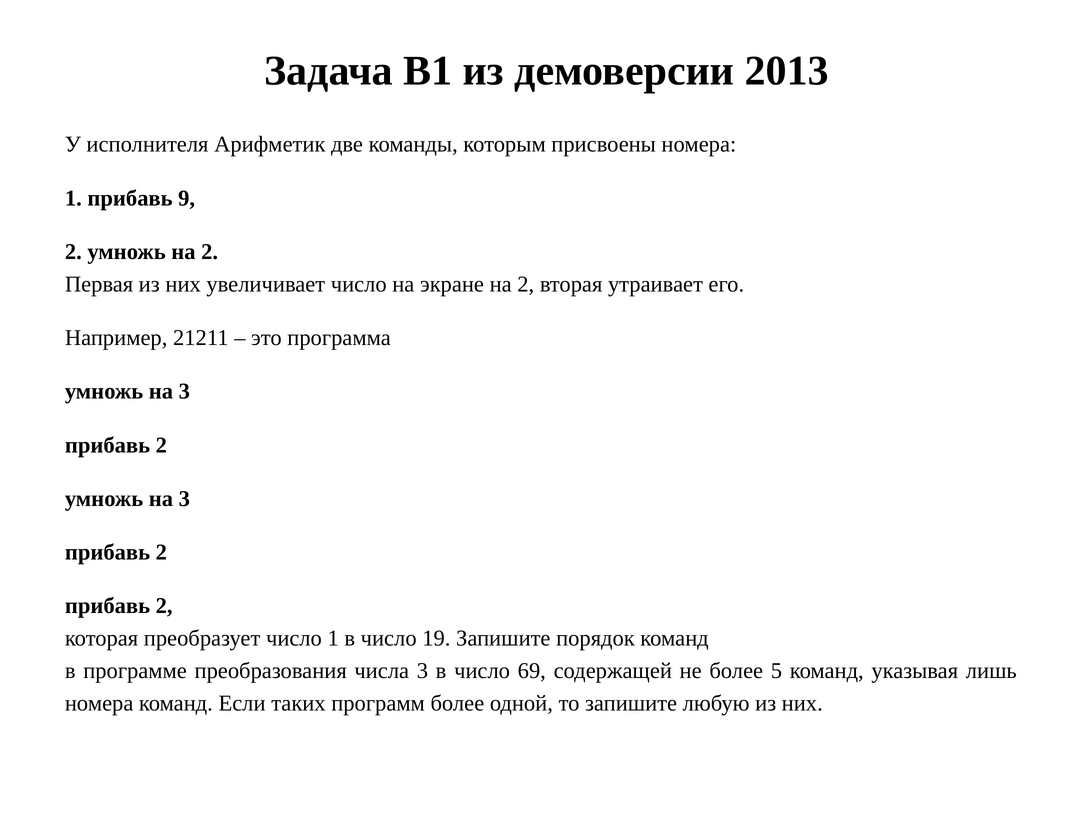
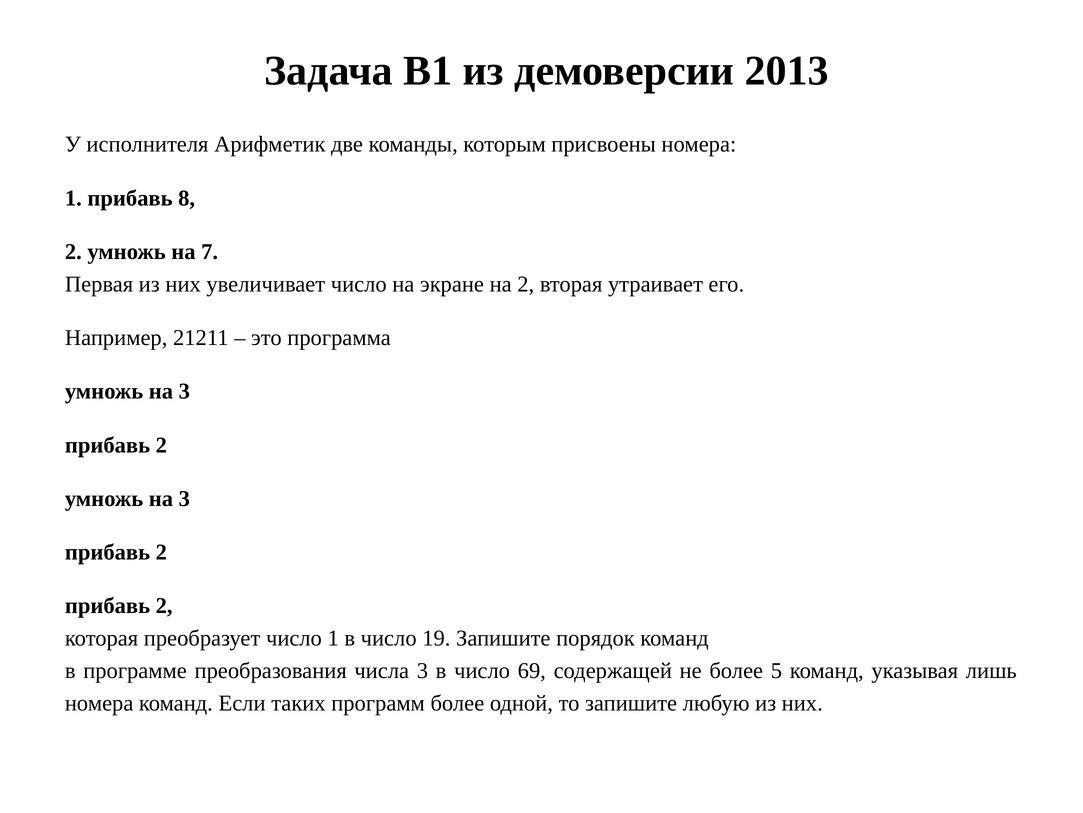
9: 9 -> 8 (187, 198)
умножь на 2: 2 -> 7 (210, 251)
